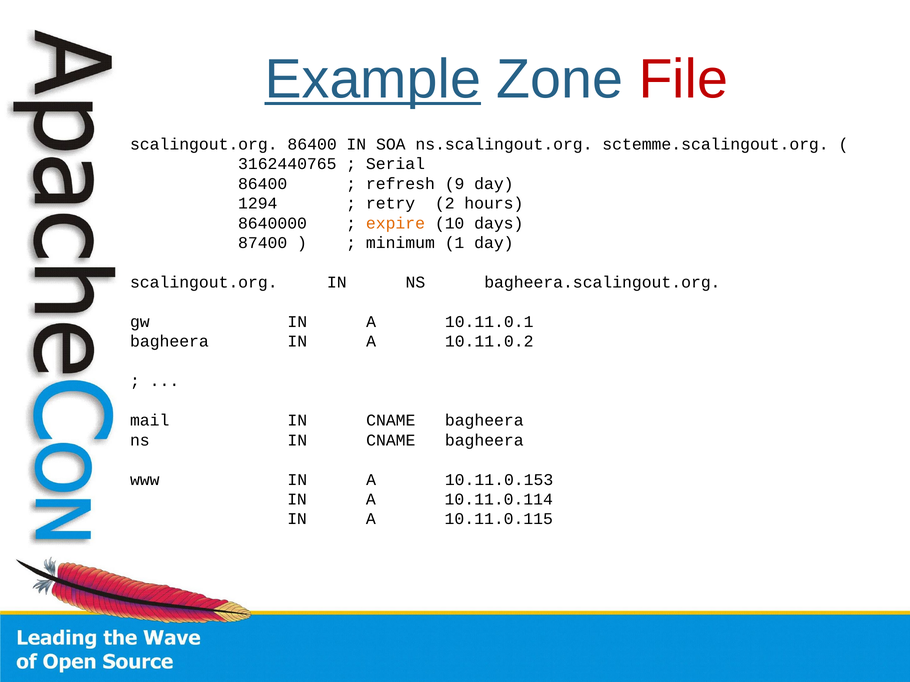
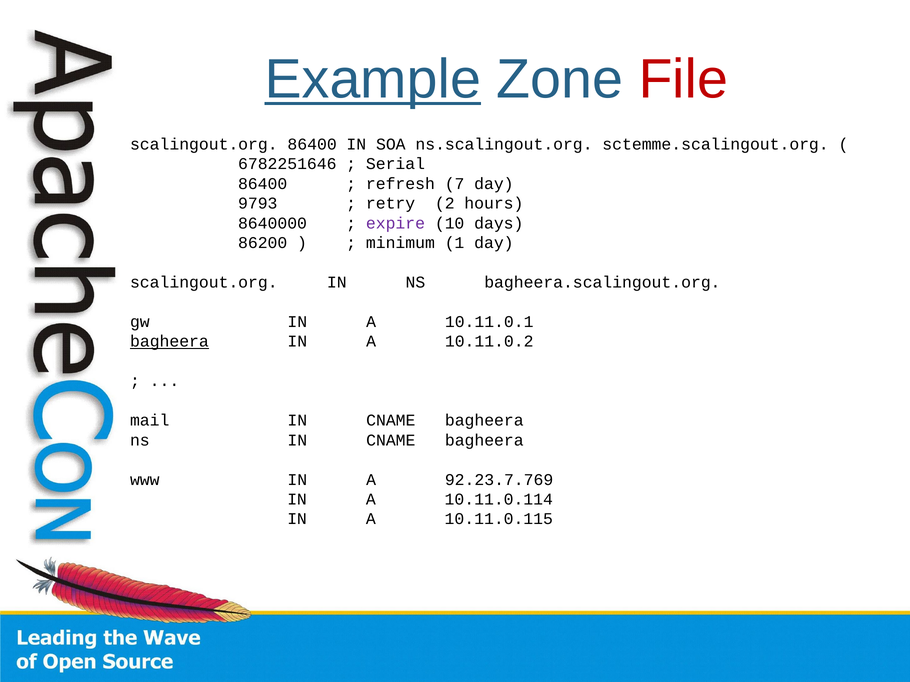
3162440765: 3162440765 -> 6782251646 (287, 164)
9: 9 -> 7 (455, 184)
1294: 1294 -> 9793 (258, 204)
expire colour: orange -> purple (395, 223)
87400: 87400 -> 86200 (263, 243)
bagheera underline: none -> present (169, 342)
10.11.0.153: 10.11.0.153 -> 92.23.7.769 (499, 480)
